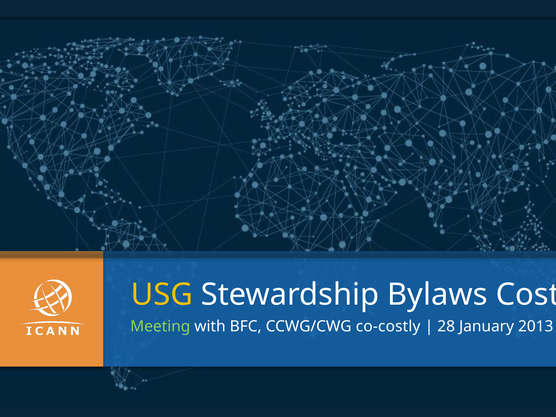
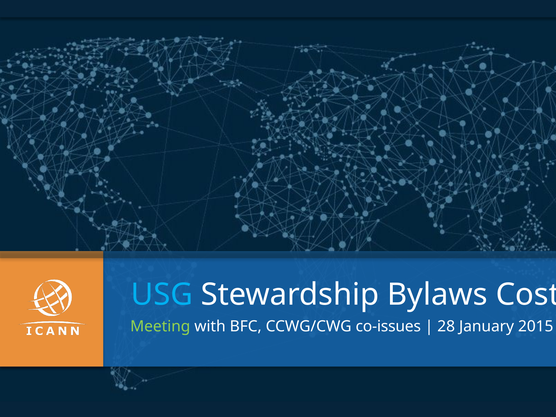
USG colour: yellow -> light blue (162, 295)
co-costly: co-costly -> co-issues (388, 326)
2013: 2013 -> 2015 (536, 326)
